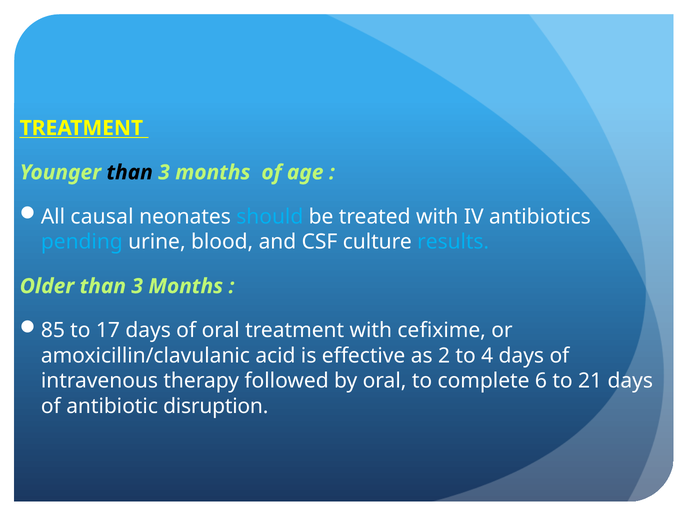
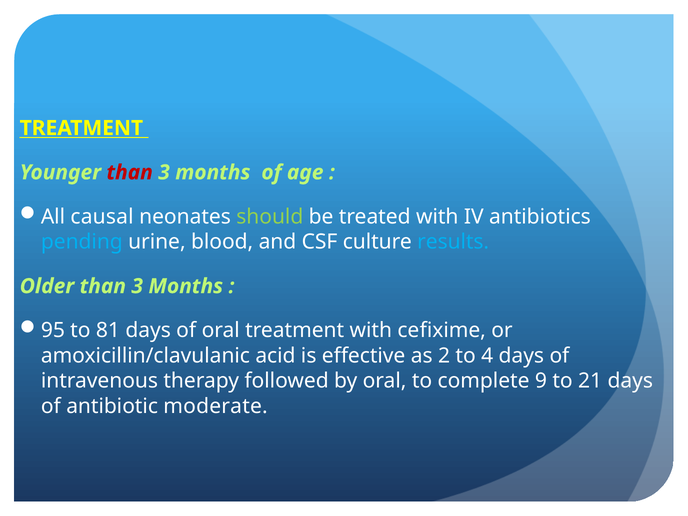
than colour: black -> red (130, 172)
should colour: light blue -> light green (270, 217)
85: 85 -> 95 (53, 331)
17: 17 -> 81 (108, 331)
6: 6 -> 9 (541, 381)
disruption: disruption -> moderate (216, 406)
